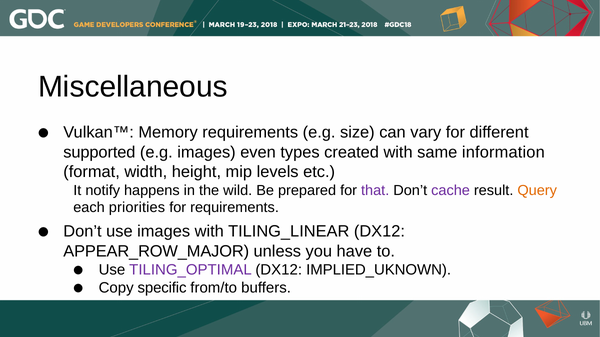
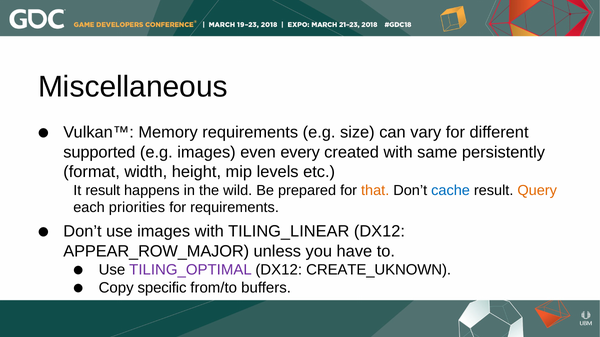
types: types -> every (300, 152)
information: information -> persistently (503, 152)
It notify: notify -> result (103, 191)
that colour: purple -> orange (375, 191)
cache colour: purple -> blue (451, 191)
IMPLIED_UKNOWN: IMPLIED_UKNOWN -> CREATE_UKNOWN (379, 270)
